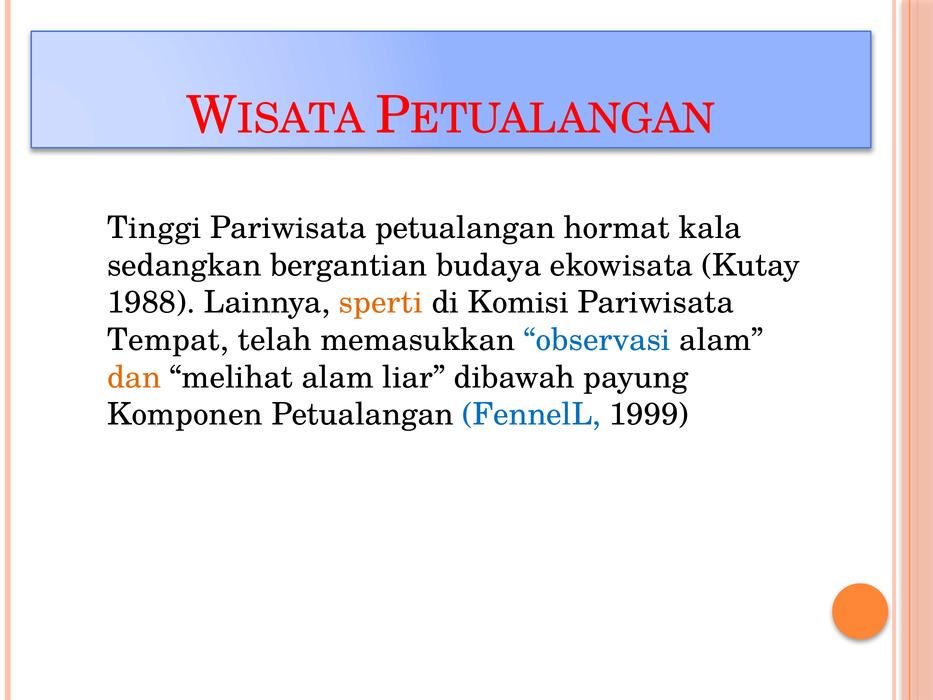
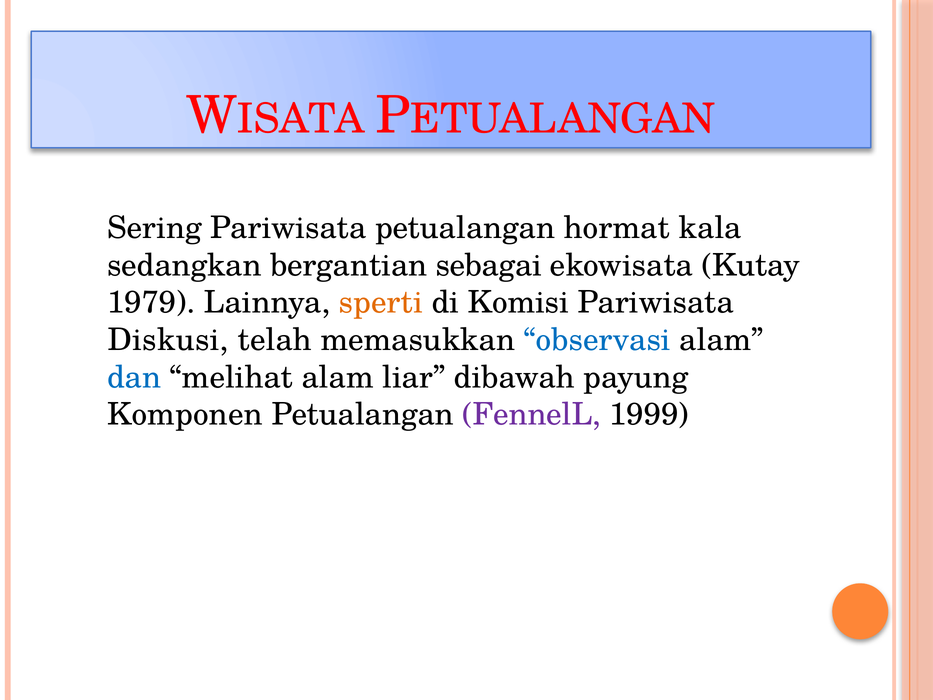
Tinggi: Tinggi -> Sering (154, 228)
budaya: budaya -> sebagai (489, 265)
1988: 1988 -> 1979 (151, 303)
Tempat: Tempat -> Diskusi (168, 340)
dan colour: orange -> blue (134, 377)
FennelL colour: blue -> purple (532, 415)
